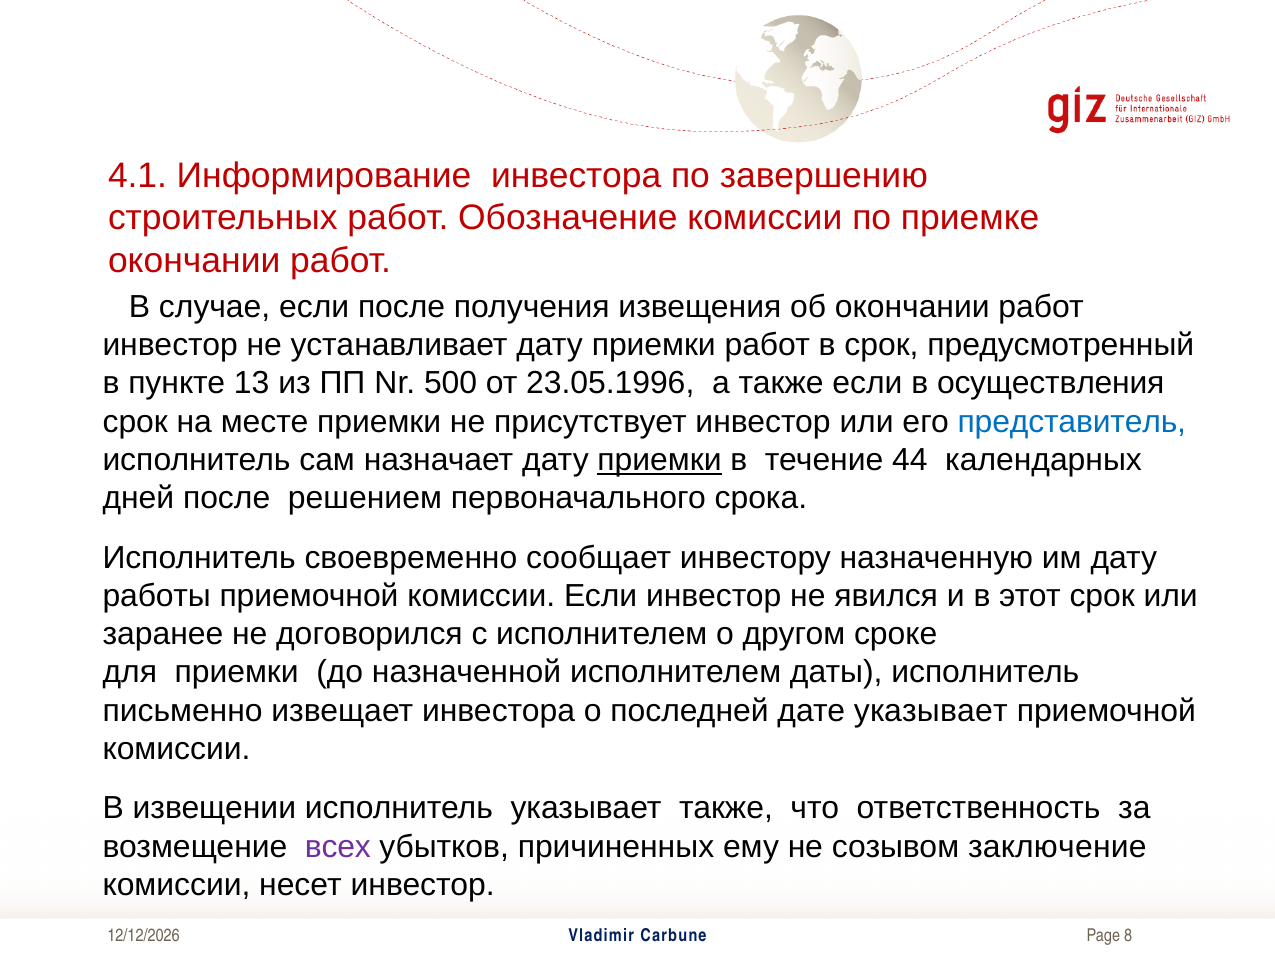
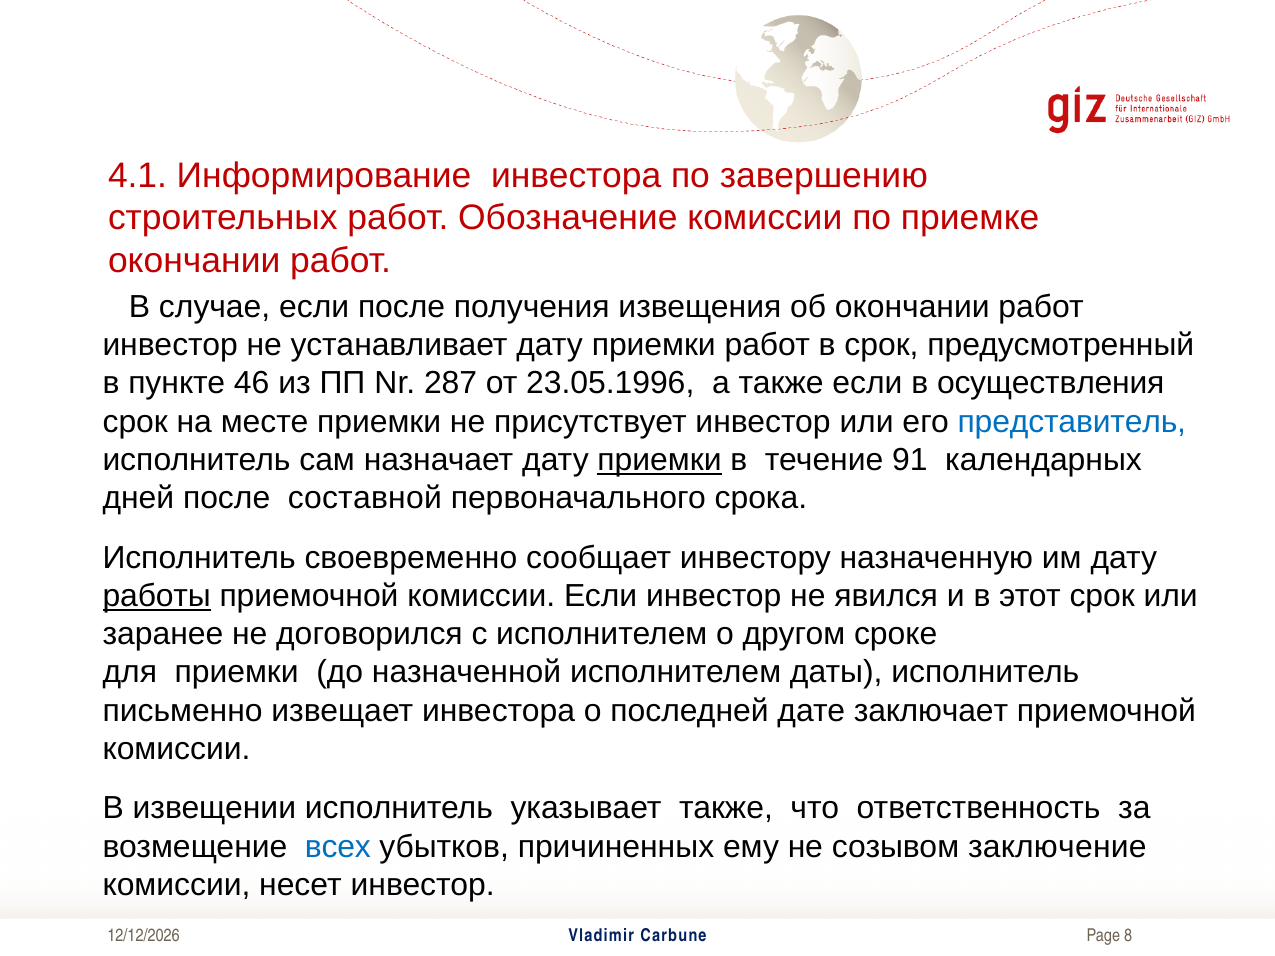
13: 13 -> 46 (252, 384)
500: 500 -> 287 (451, 384)
44: 44 -> 91 (910, 460)
решением: решением -> составной (365, 498)
работы underline: none -> present (157, 596)
дате указывает: указывает -> заключает (931, 711)
всех colour: purple -> blue (338, 847)
